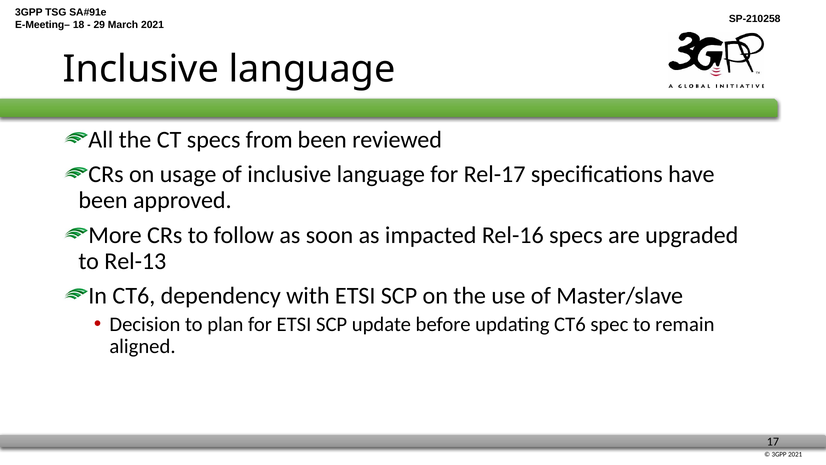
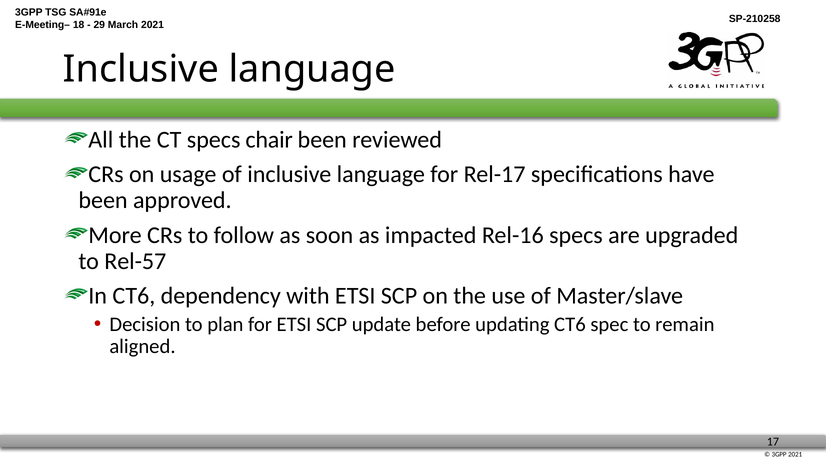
from: from -> chair (269, 140)
Rel-13: Rel-13 -> Rel-57 (135, 261)
